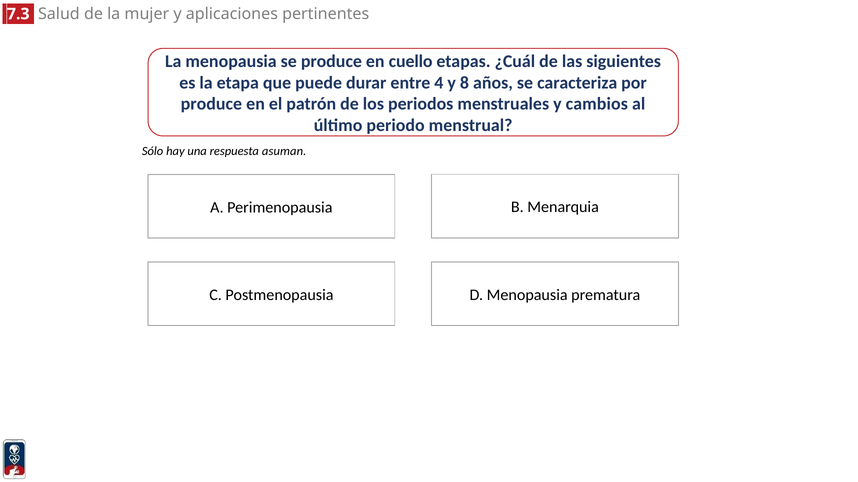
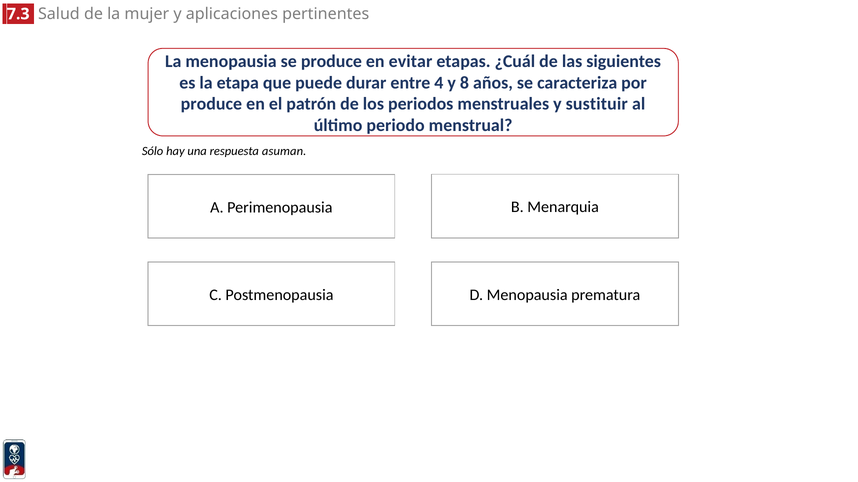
cuello: cuello -> evitar (411, 61)
cambios: cambios -> sustituir (597, 104)
